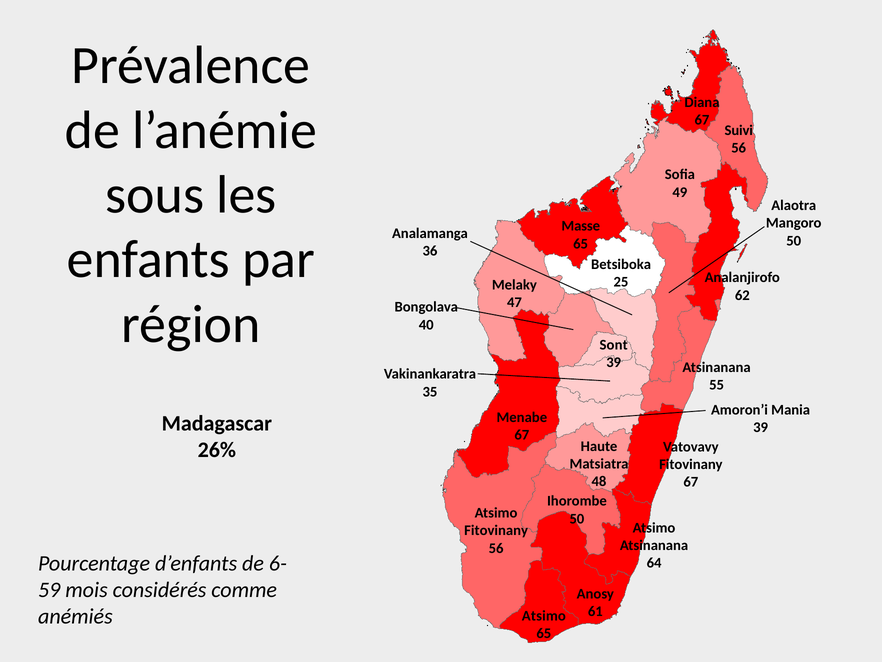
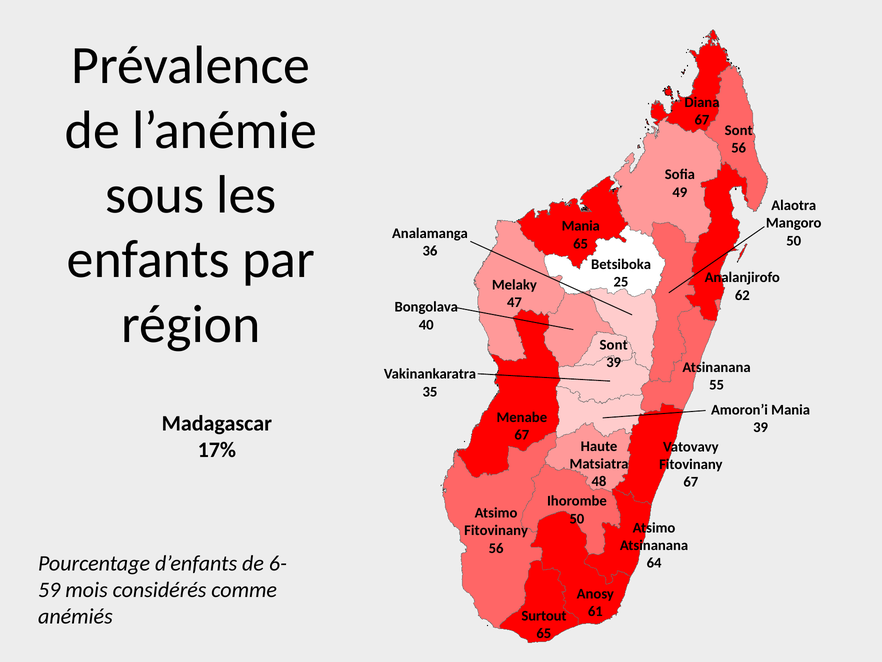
Suivi: Suivi -> Sont (739, 130)
Masse: Masse -> Mania (581, 226)
26%: 26% -> 17% (217, 450)
Atsimo: Atsimo -> Surtout (544, 615)
